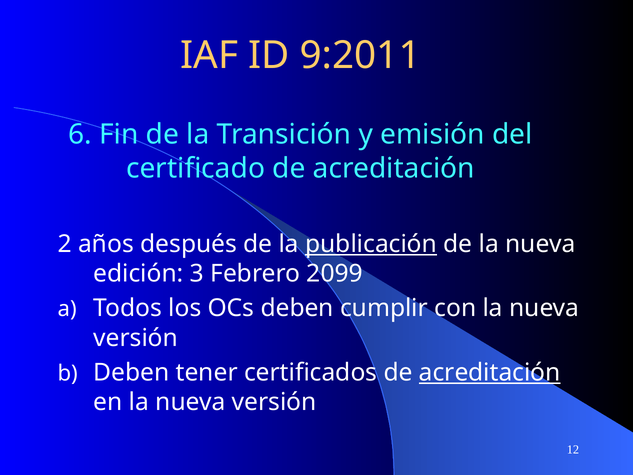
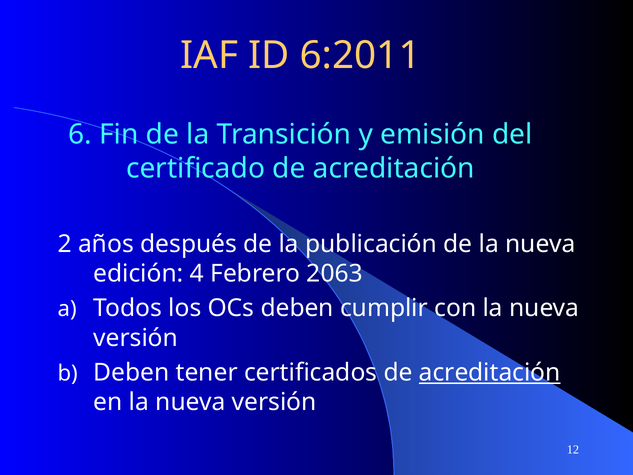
9:2011: 9:2011 -> 6:2011 (360, 55)
publicación underline: present -> none (371, 244)
3: 3 -> 4 (197, 274)
2099: 2099 -> 2063 (335, 274)
